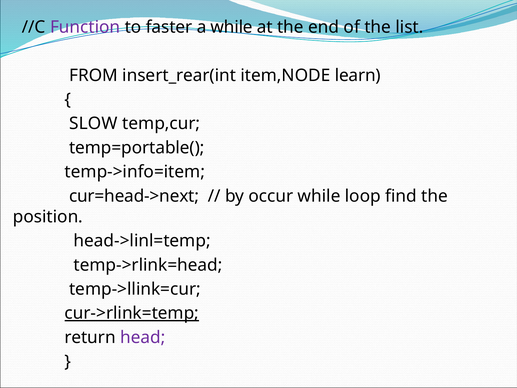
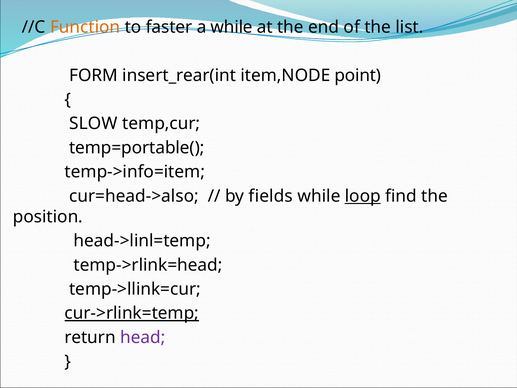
Function colour: purple -> orange (85, 27)
FROM: FROM -> FORM (93, 75)
learn: learn -> point (358, 75)
cur=head->next: cur=head->next -> cur=head->also (134, 196)
occur: occur -> fields (271, 196)
loop underline: none -> present (363, 196)
